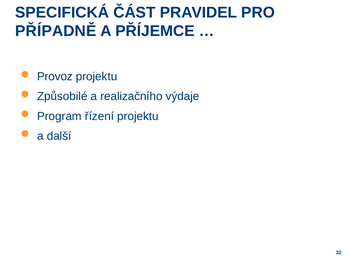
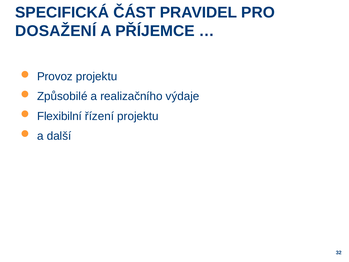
PŘÍPADNĚ: PŘÍPADNĚ -> DOSAŽENÍ (56, 31)
Program: Program -> Flexibilní (59, 116)
